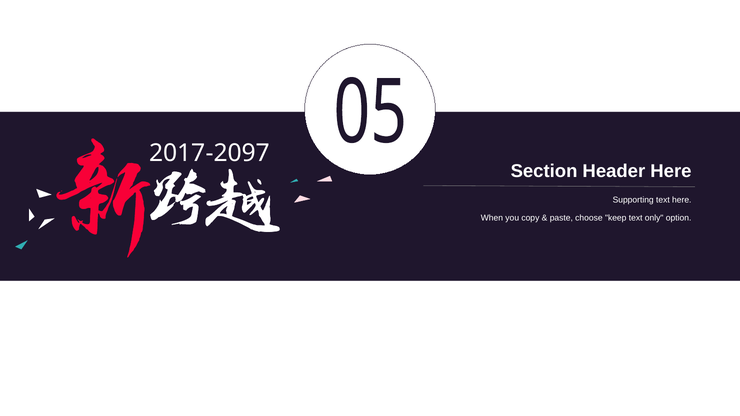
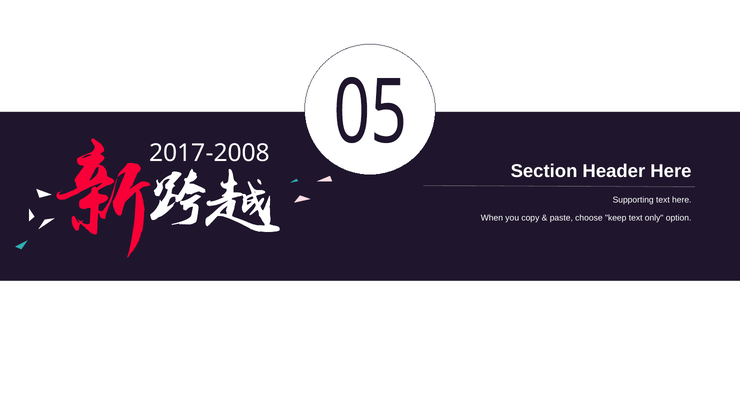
2017-2097: 2017-2097 -> 2017-2008 (210, 153)
